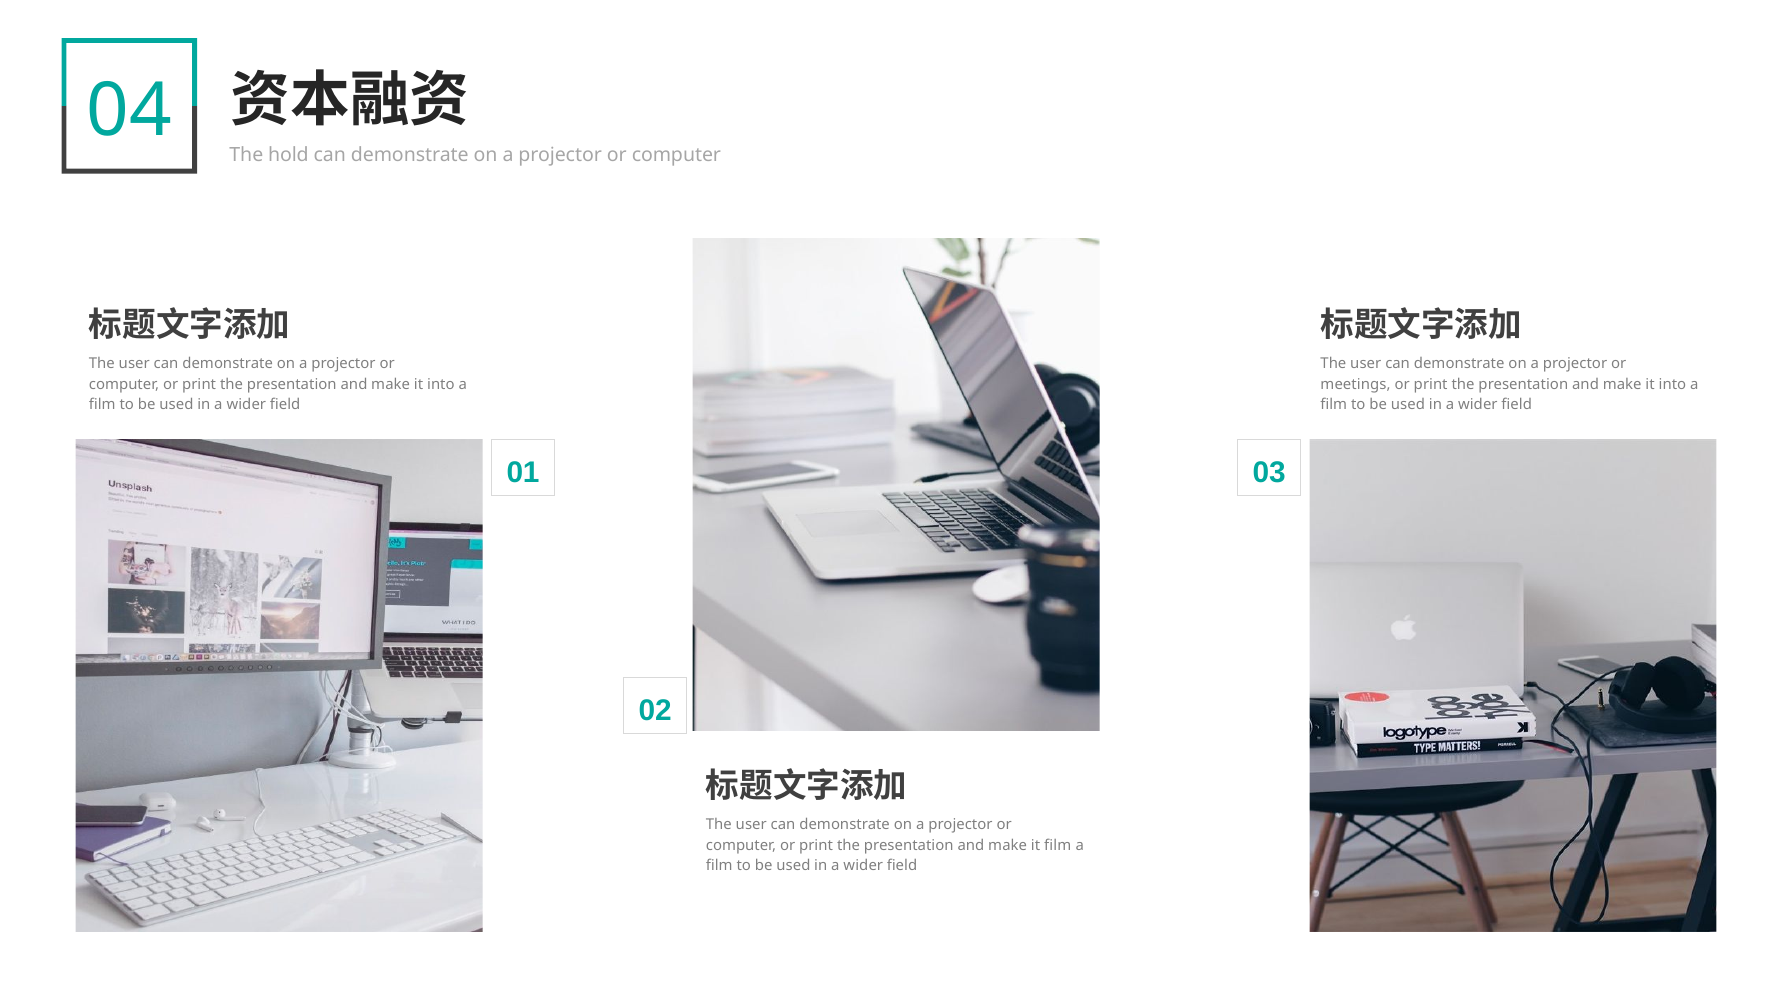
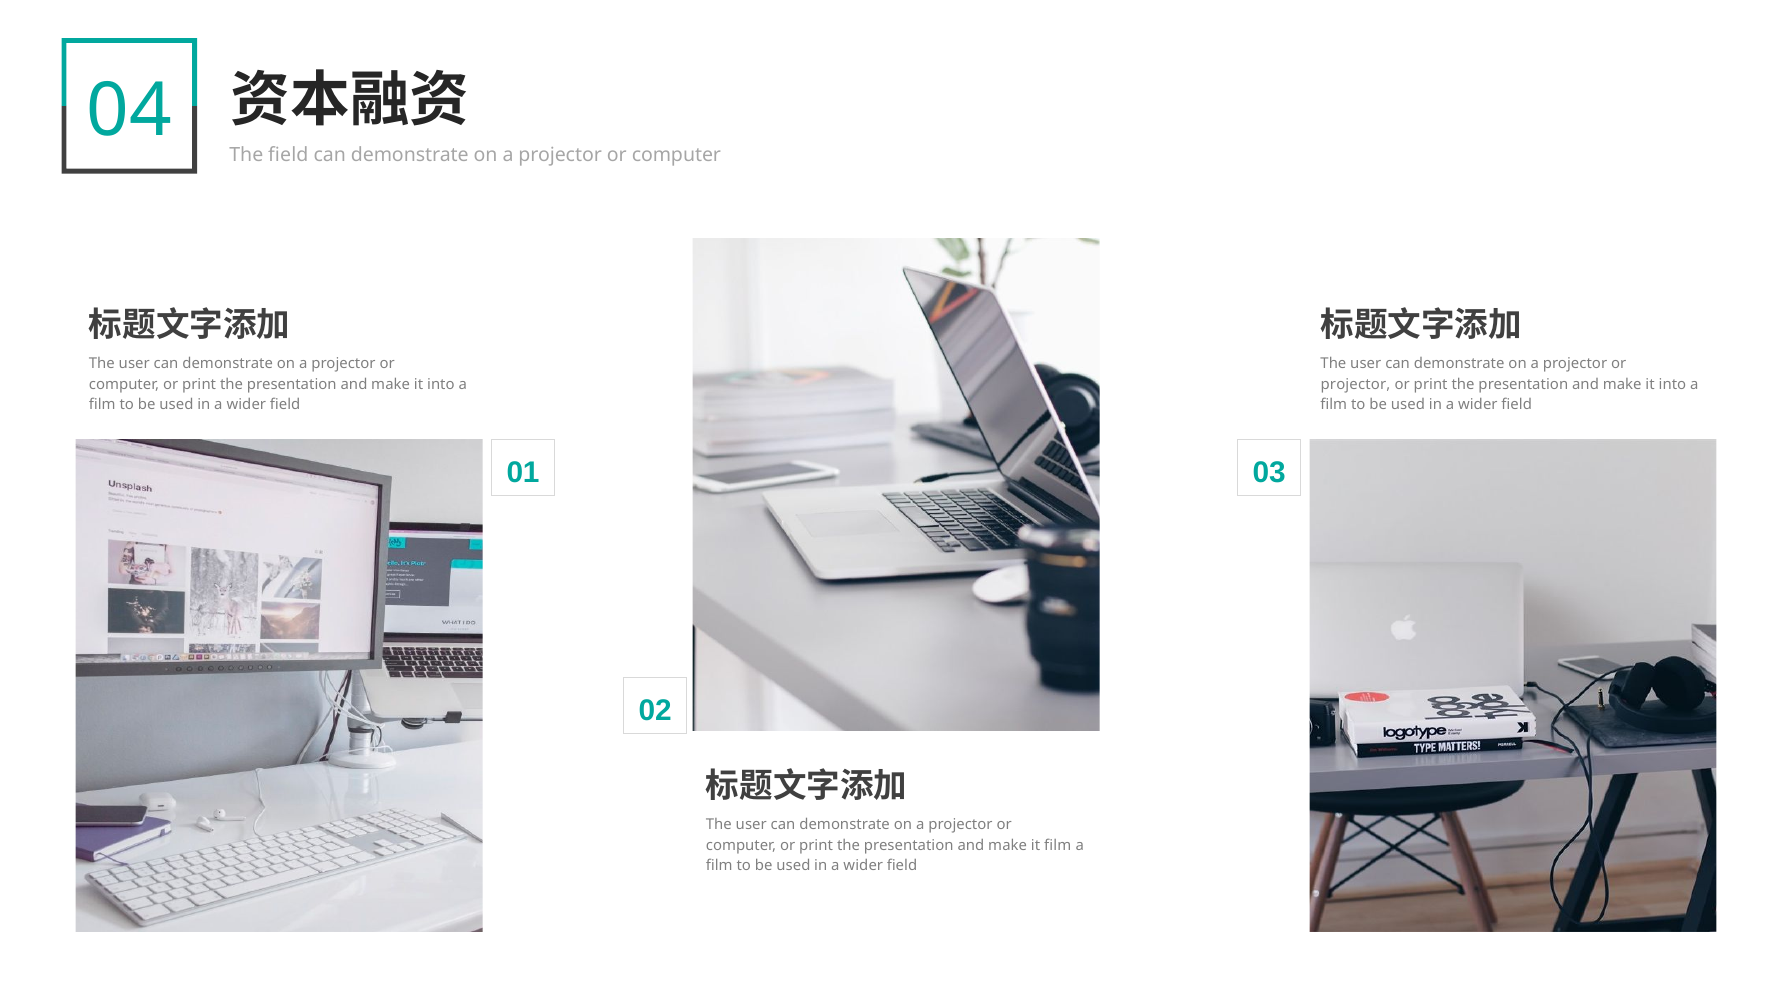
The hold: hold -> field (288, 155)
meetings: meetings -> projector (1355, 384)
